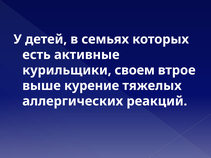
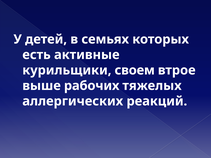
курение: курение -> рабочих (92, 86)
